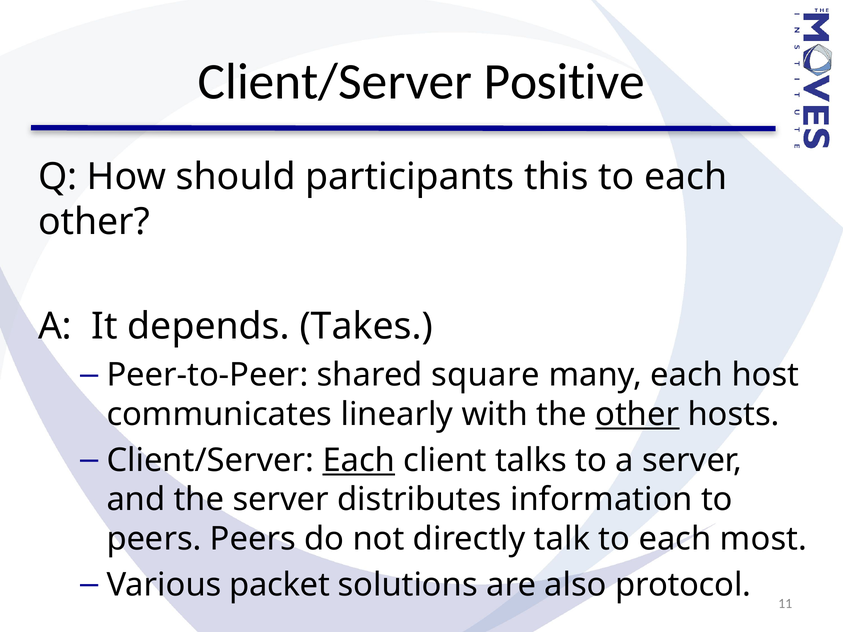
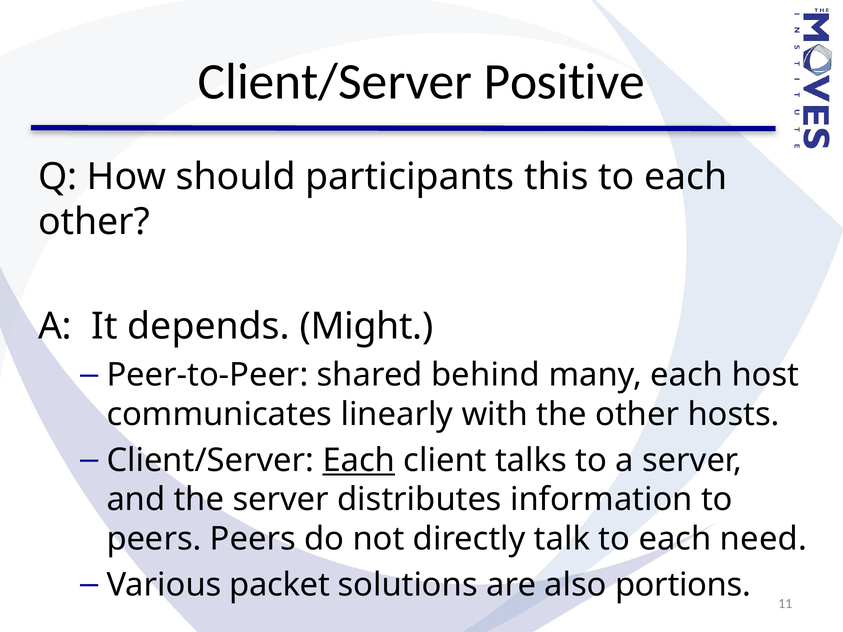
Takes: Takes -> Might (367, 327)
square: square -> behind (485, 375)
other underline: present -> none (637, 415)
most: most -> need (763, 539)
protocol: protocol -> portions (683, 585)
